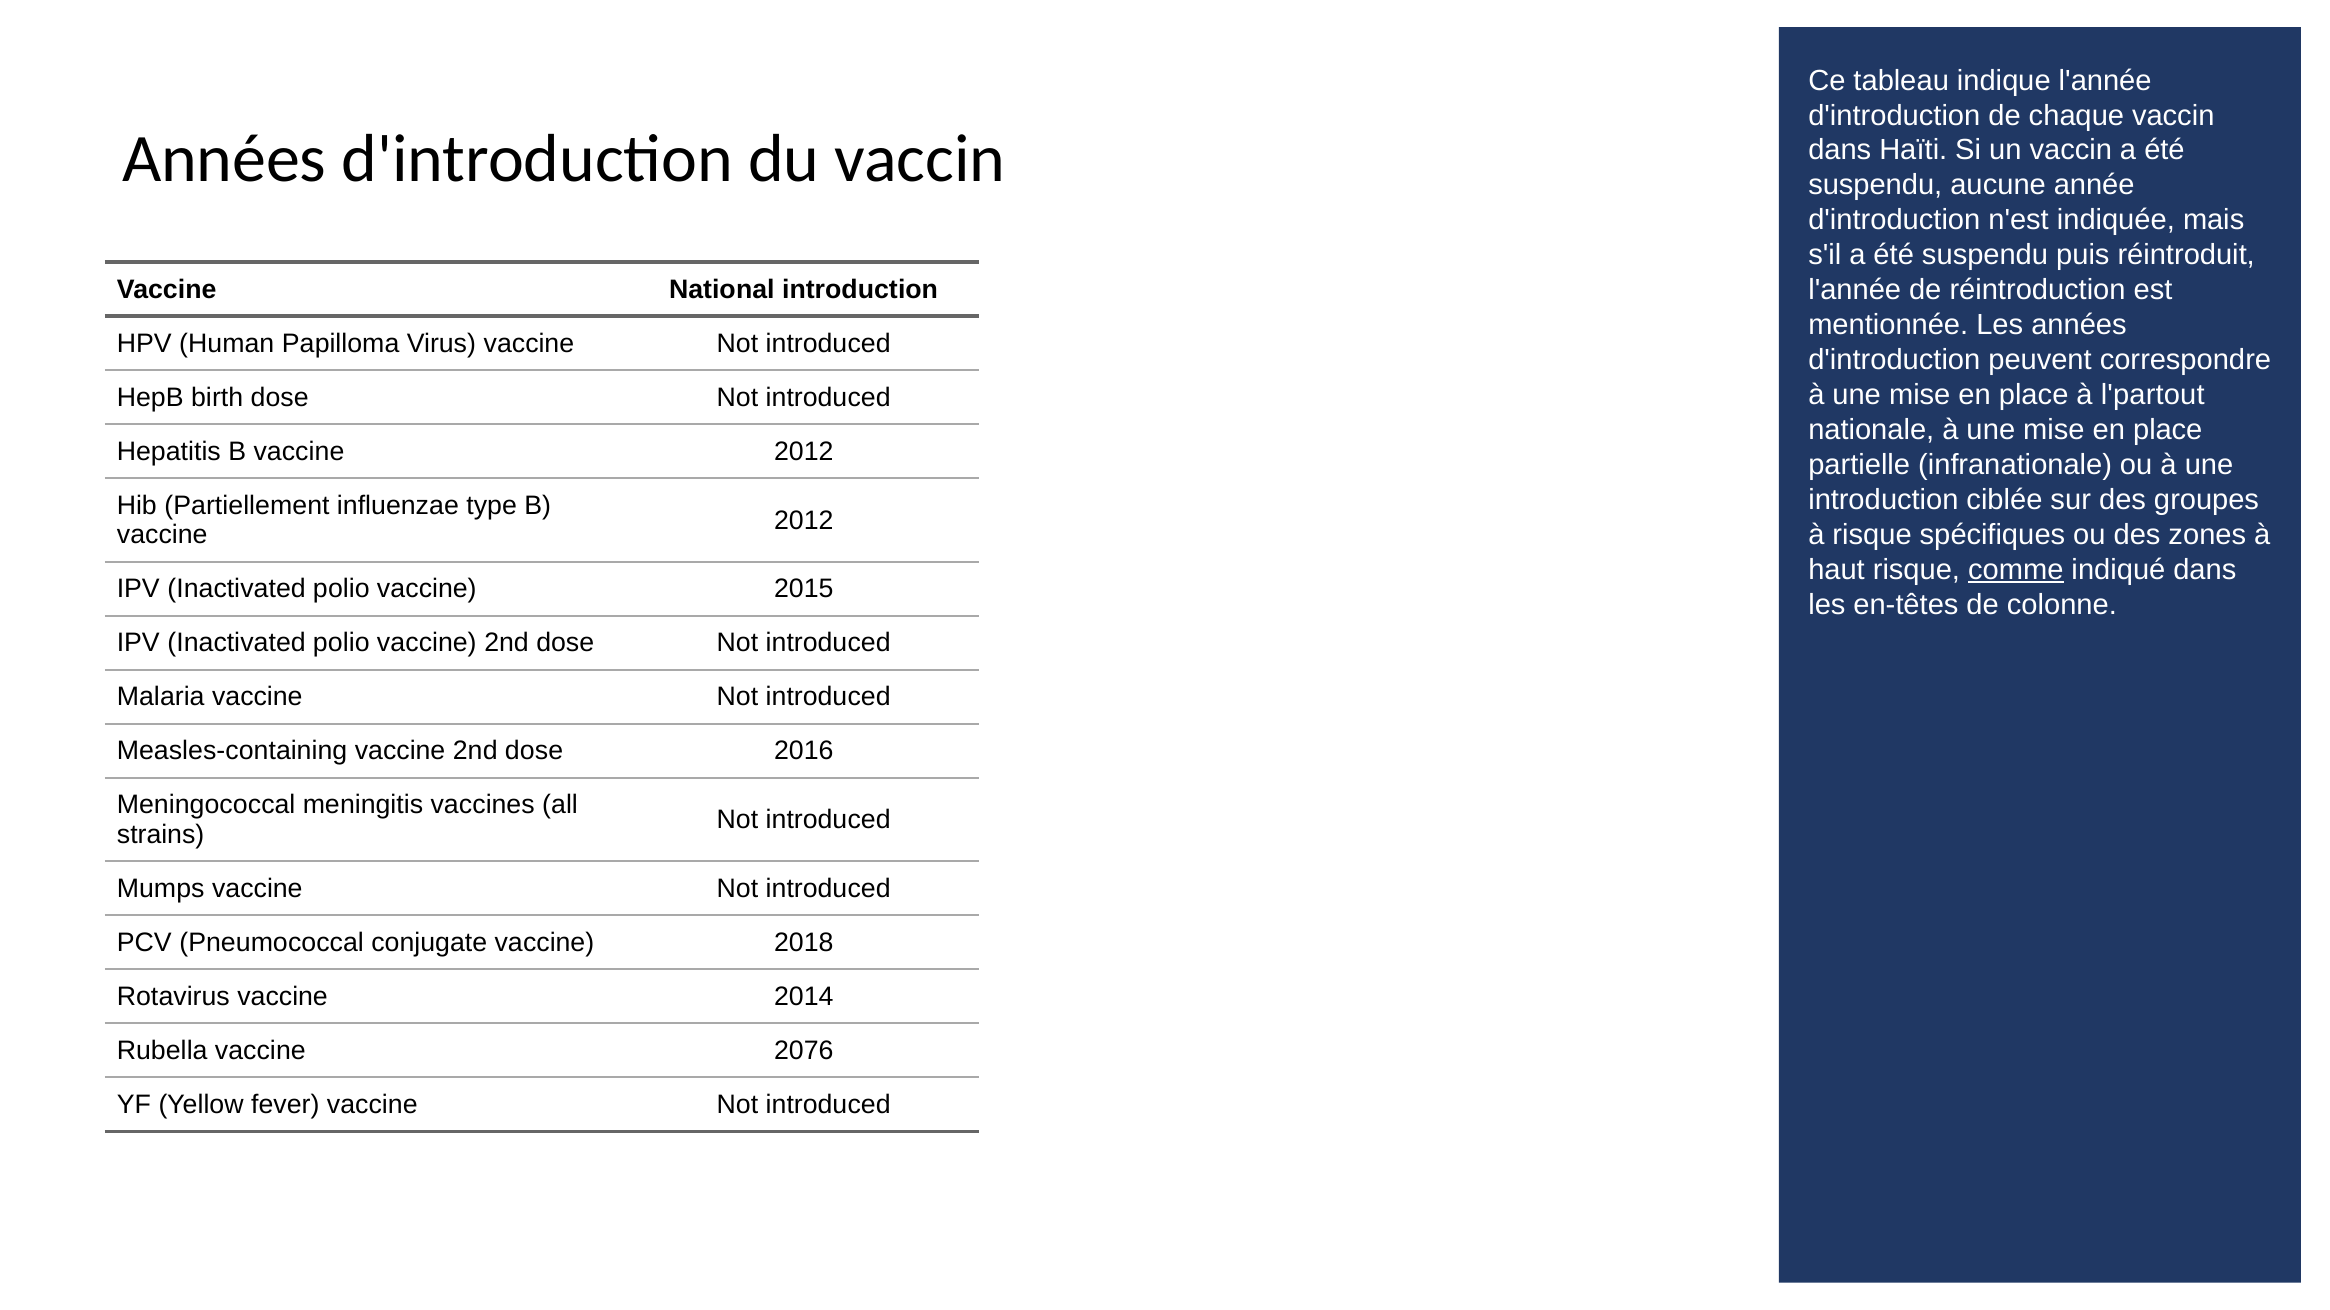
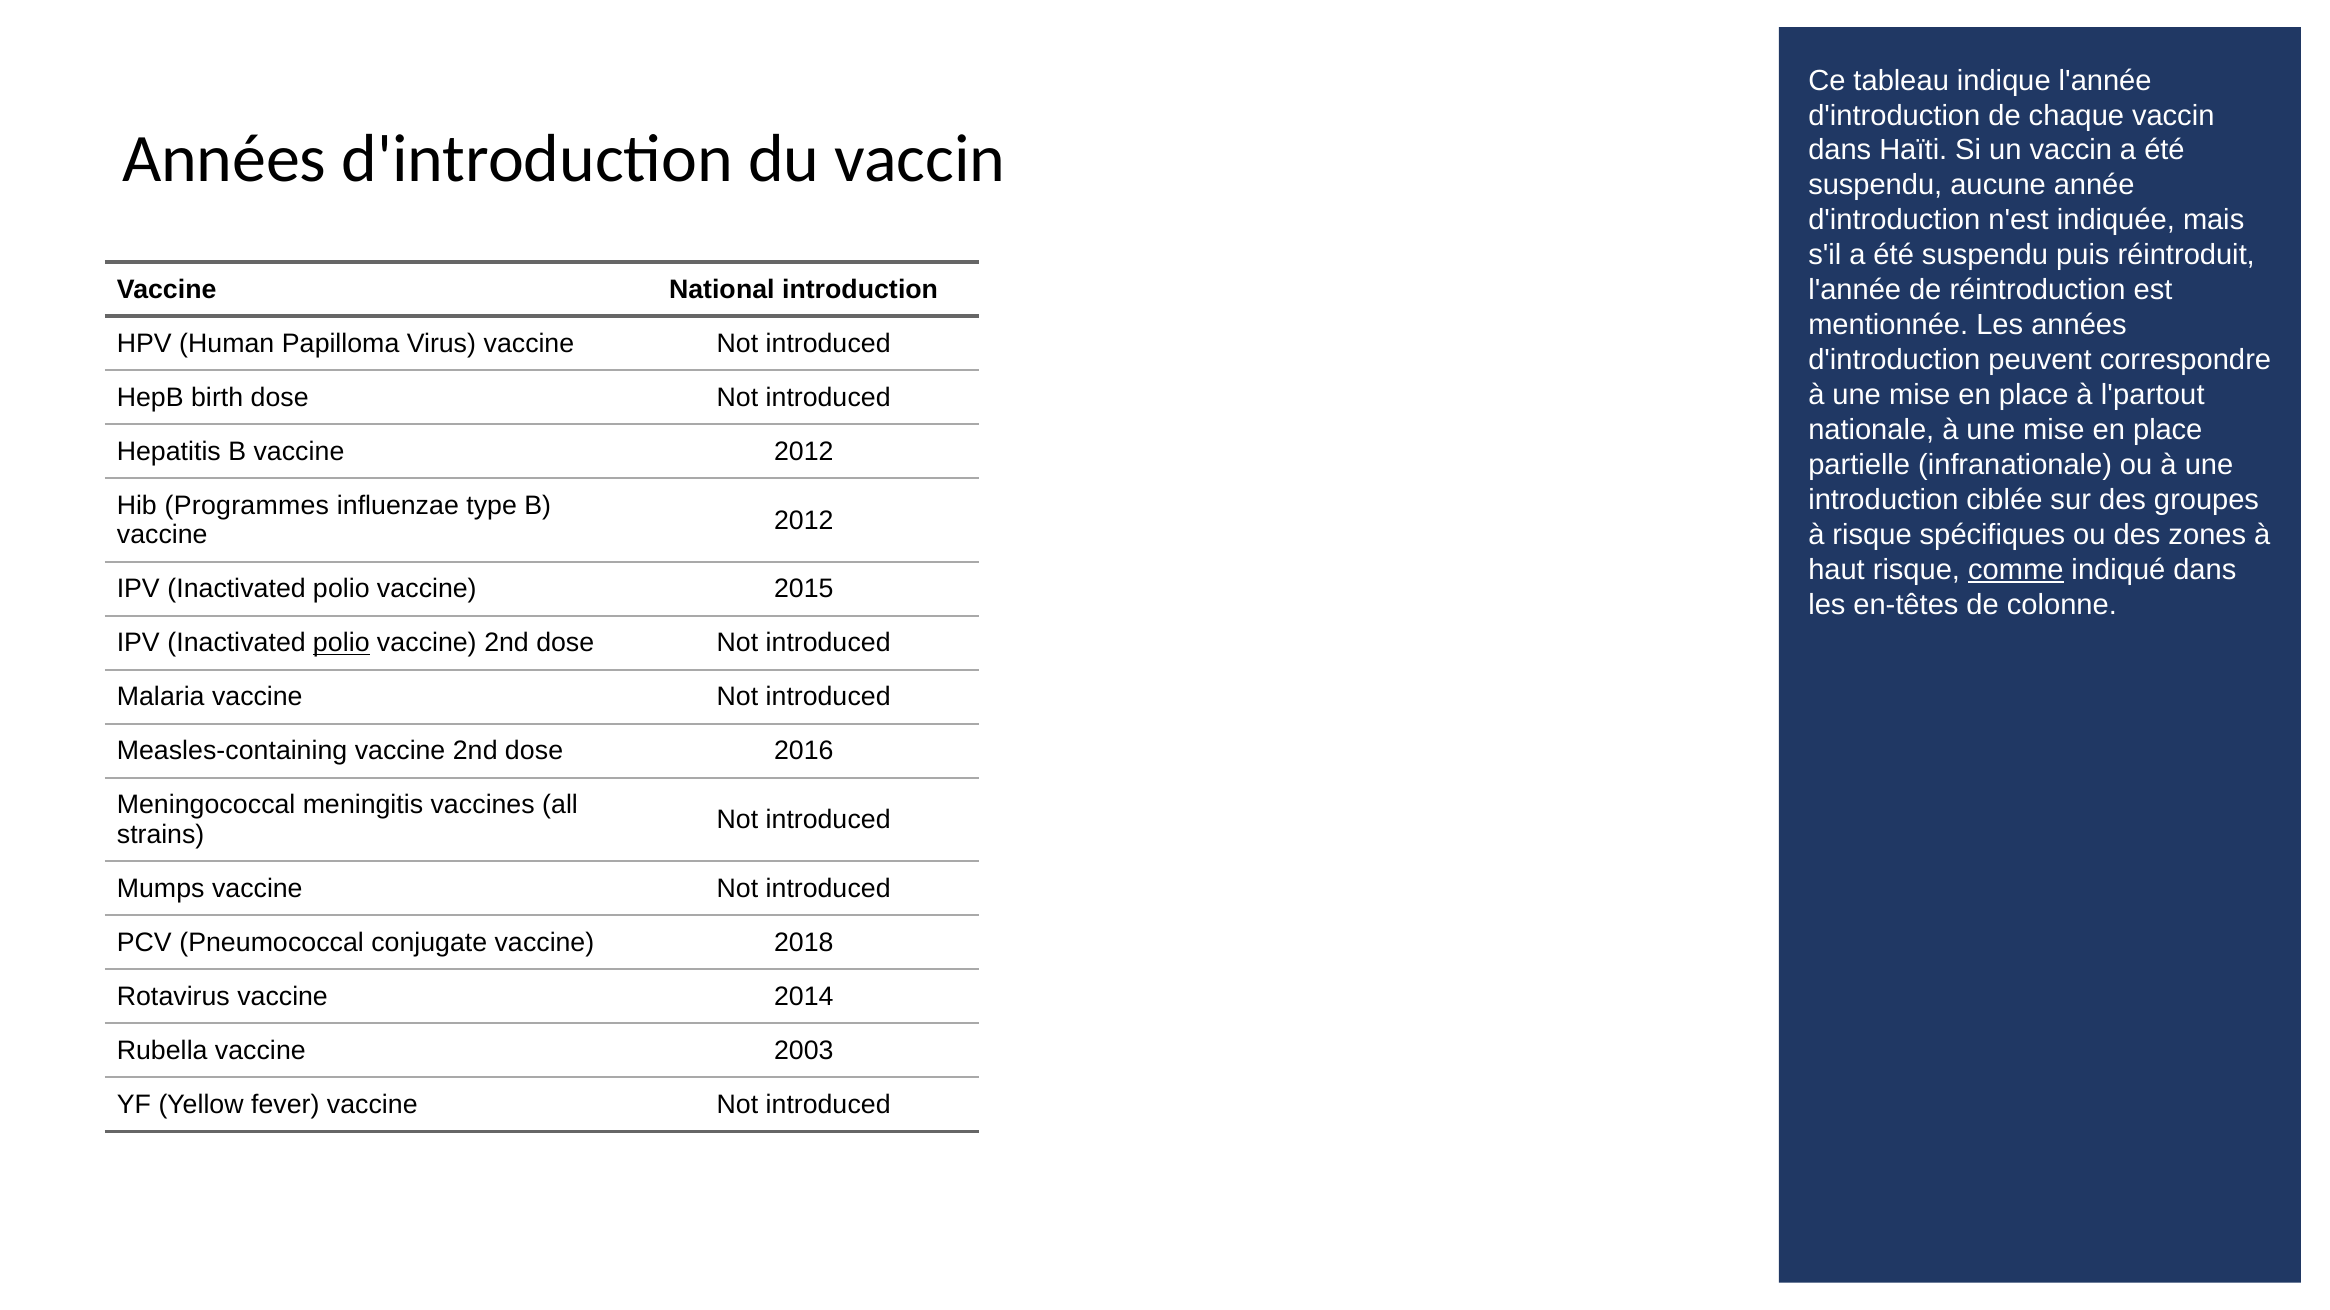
Partiellement: Partiellement -> Programmes (247, 506)
polio underline: none -> present (341, 643)
2076: 2076 -> 2003 (804, 1051)
